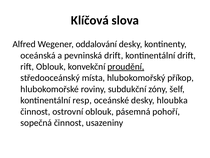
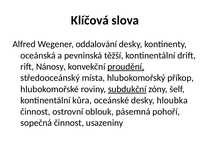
pevninská drift: drift -> těžší (114, 55)
rift Oblouk: Oblouk -> Nánosy (51, 66)
subdukční underline: none -> present (127, 89)
resp: resp -> kůra (82, 100)
